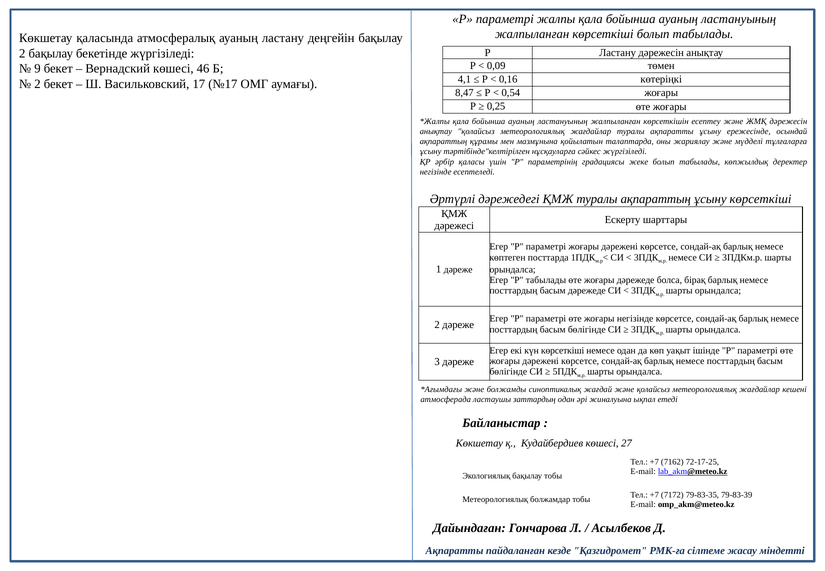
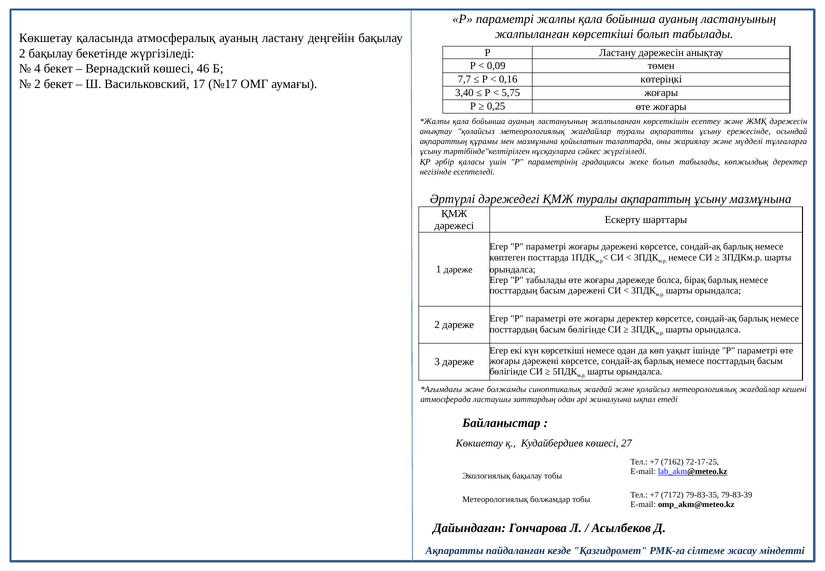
9: 9 -> 4 (37, 69)
4,1: 4,1 -> 7,7 (464, 79)
8,47: 8,47 -> 3,40 (464, 93)
0,54: 0,54 -> 5,75 (511, 93)
ұсыну көрсеткіші: көрсеткіші -> мазмұнына (760, 199)
басым дәрежеде: дәрежеде -> дәрежені (587, 291)
жоғары негізінде: негізінде -> деректер (635, 319)
